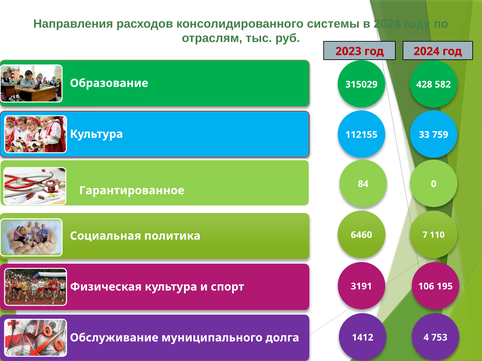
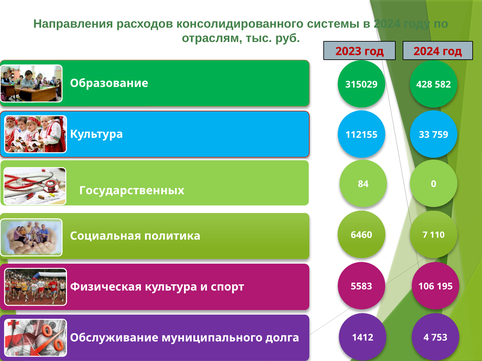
Гарантированное: Гарантированное -> Государственных (132, 191)
3191: 3191 -> 5583 (361, 287)
